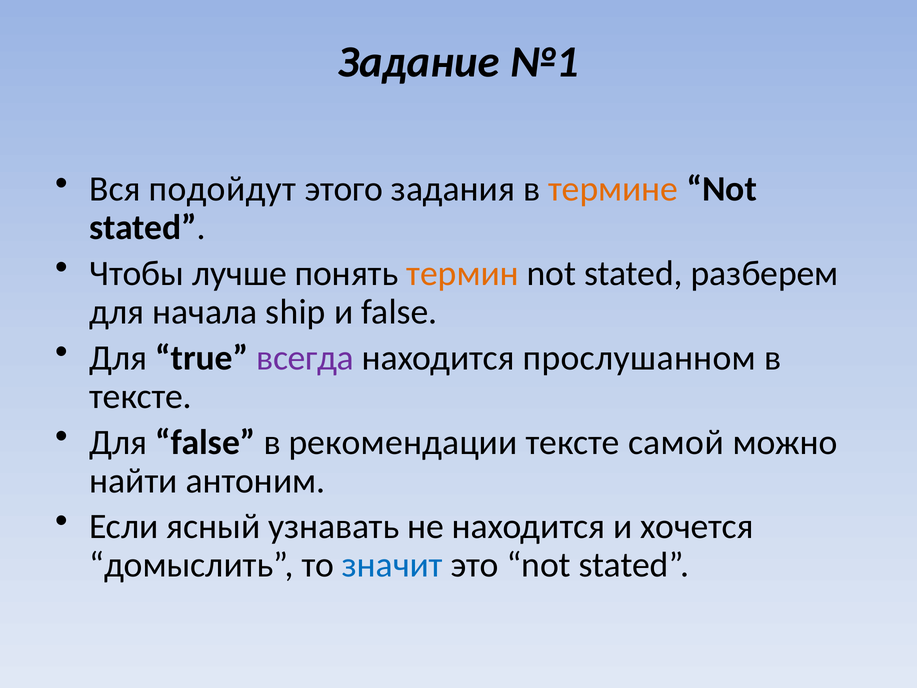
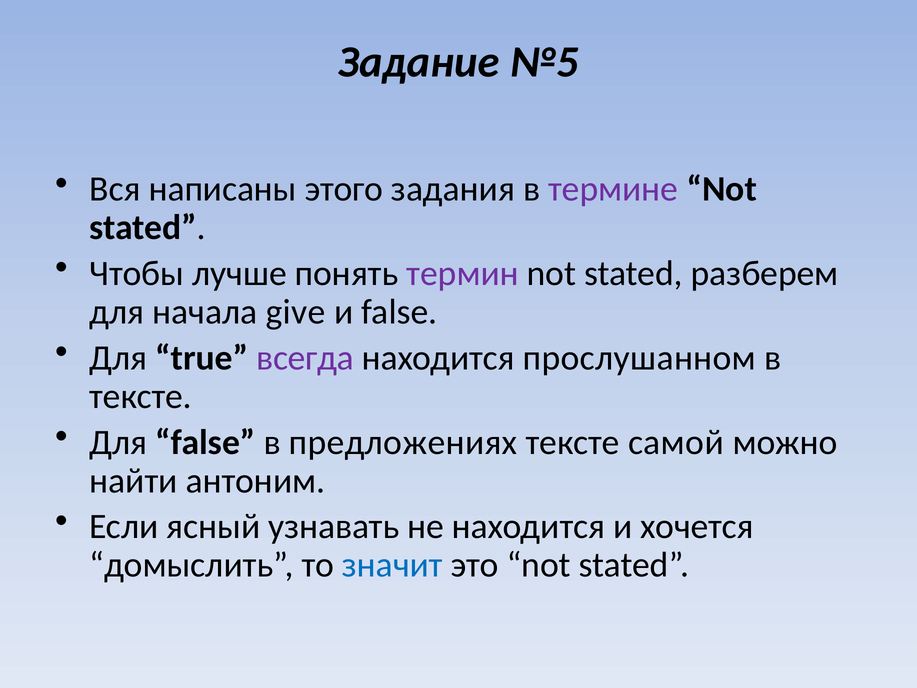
№1: №1 -> №5 (544, 62)
подойдут: подойдут -> написаны (223, 189)
термине colour: orange -> purple (613, 189)
термин colour: orange -> purple (463, 273)
ship: ship -> give (295, 312)
рекомендации: рекомендации -> предложениях (403, 442)
